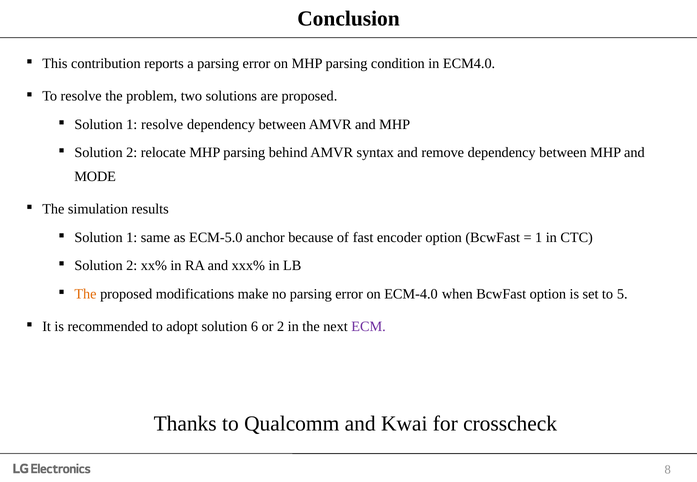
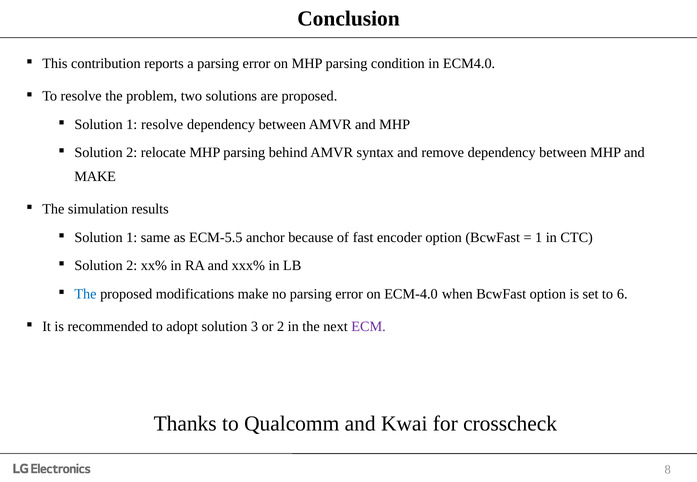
MODE: MODE -> MAKE (95, 177)
ECM-5.0: ECM-5.0 -> ECM-5.5 (216, 238)
The colour: orange -> blue (85, 294)
5: 5 -> 6 (622, 294)
6: 6 -> 3 (255, 327)
